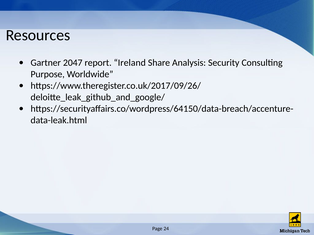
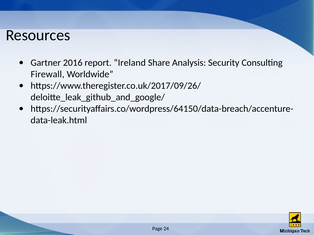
2047: 2047 -> 2016 (73, 63)
Purpose: Purpose -> Firewall (48, 74)
